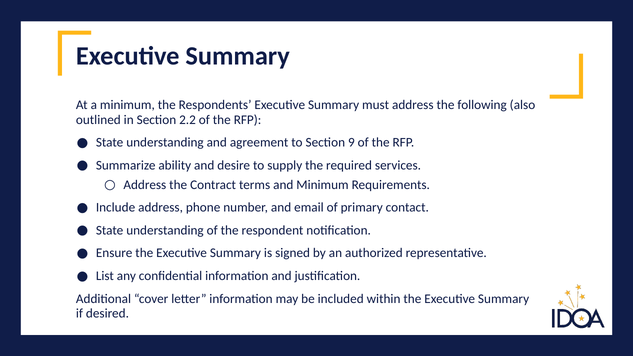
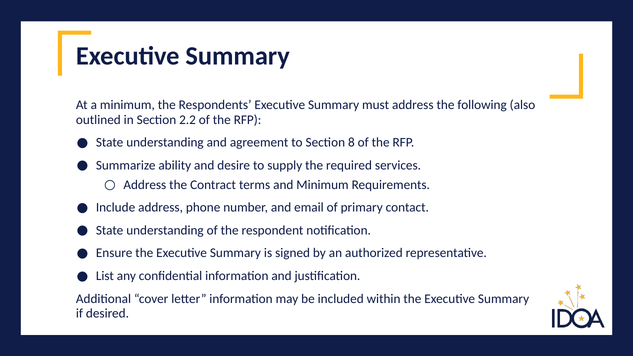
9: 9 -> 8 (351, 143)
